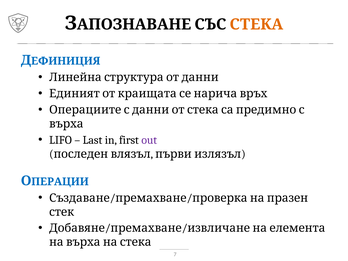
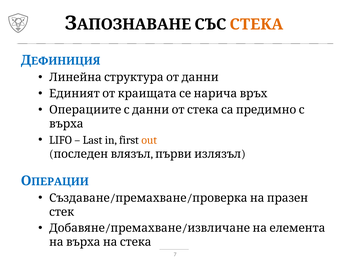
out colour: purple -> orange (149, 140)
